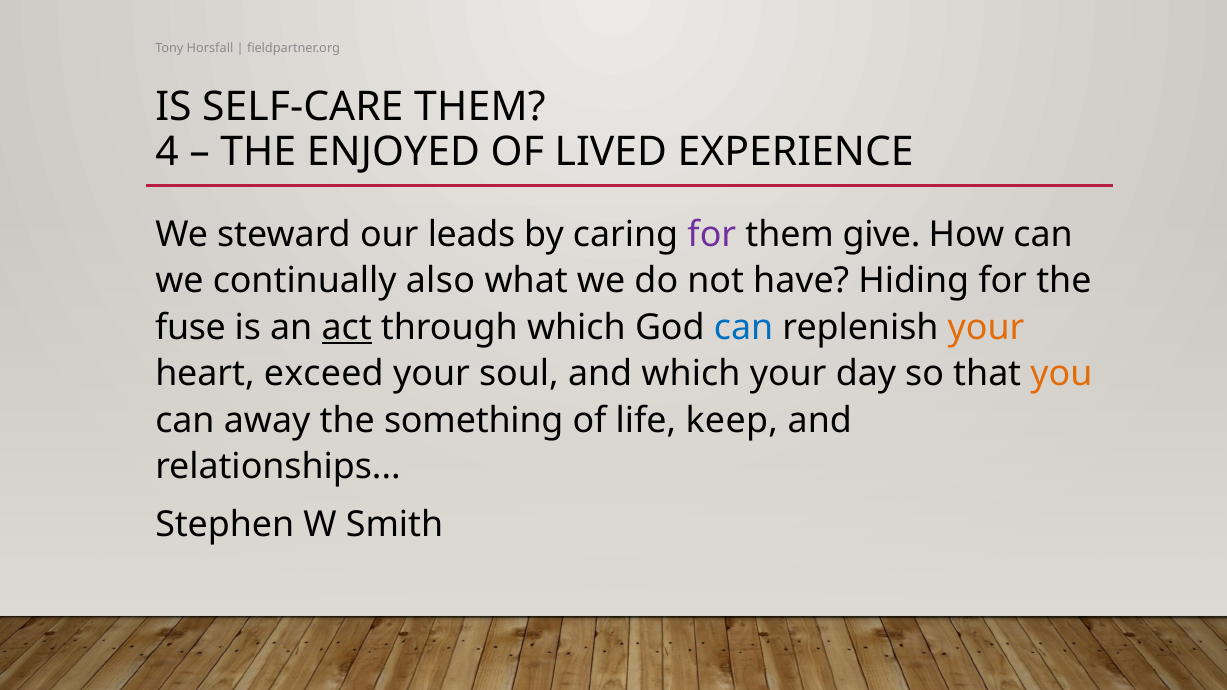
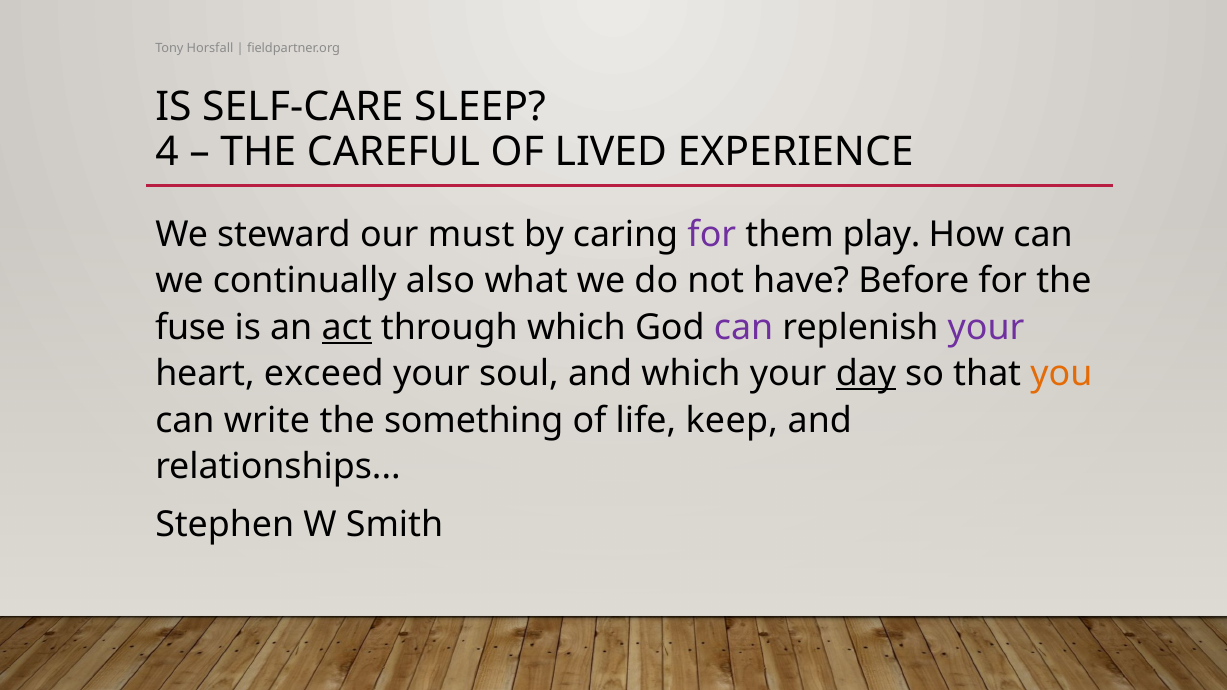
SELF-CARE THEM: THEM -> SLEEP (480, 107)
ENJOYED: ENJOYED -> CAREFUL (393, 152)
leads: leads -> must (471, 235)
give: give -> play (881, 235)
Hiding: Hiding -> Before (914, 281)
can colour: blue -> purple (744, 328)
your colour: orange -> purple (986, 328)
day underline: none -> present (866, 374)
away: away -> write (267, 420)
